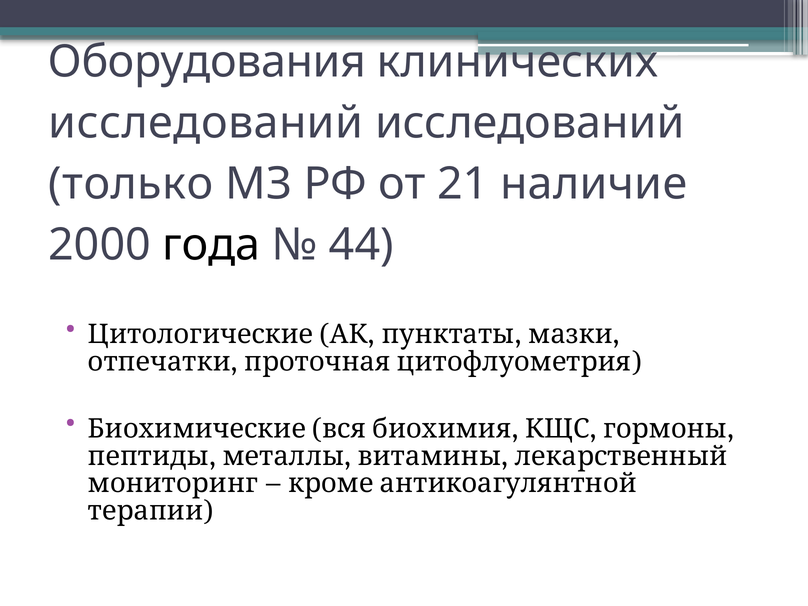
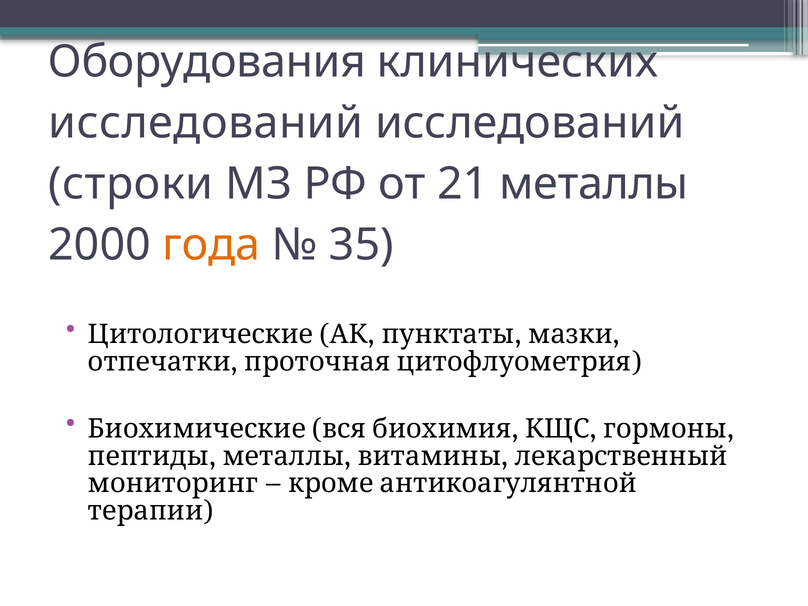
только: только -> строки (131, 184)
21 наличие: наличие -> металлы (594, 184)
года colour: black -> orange (211, 245)
44: 44 -> 35 (361, 245)
